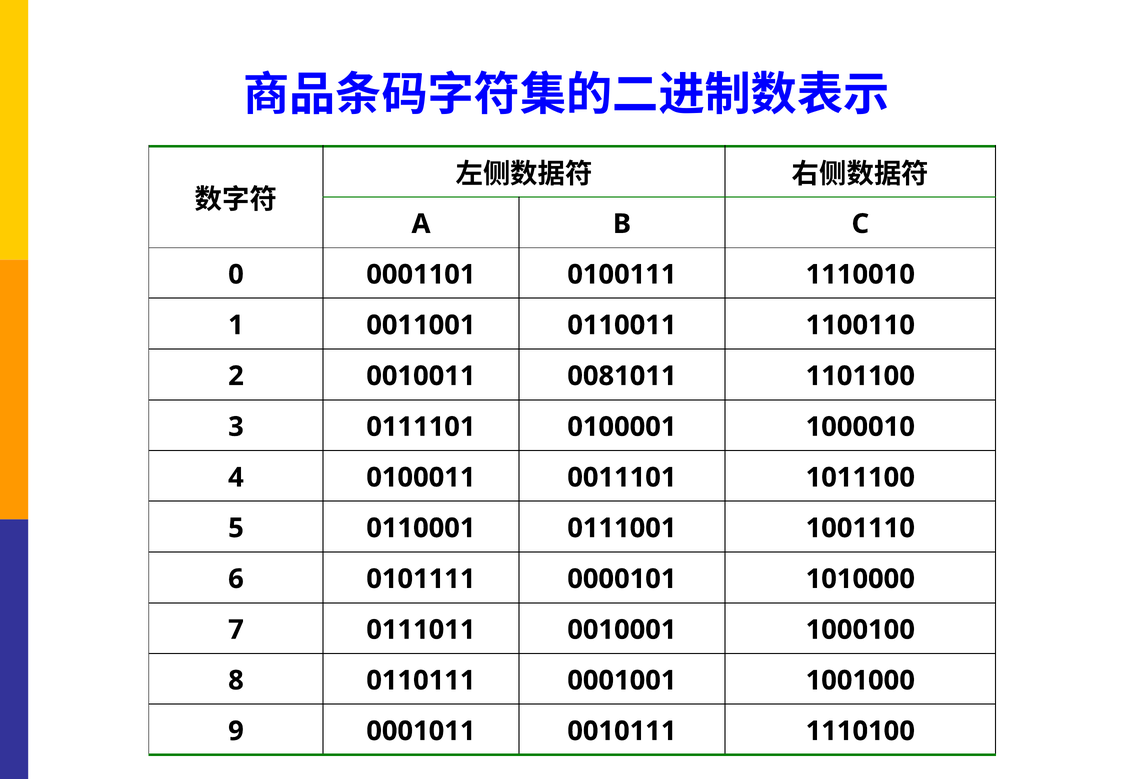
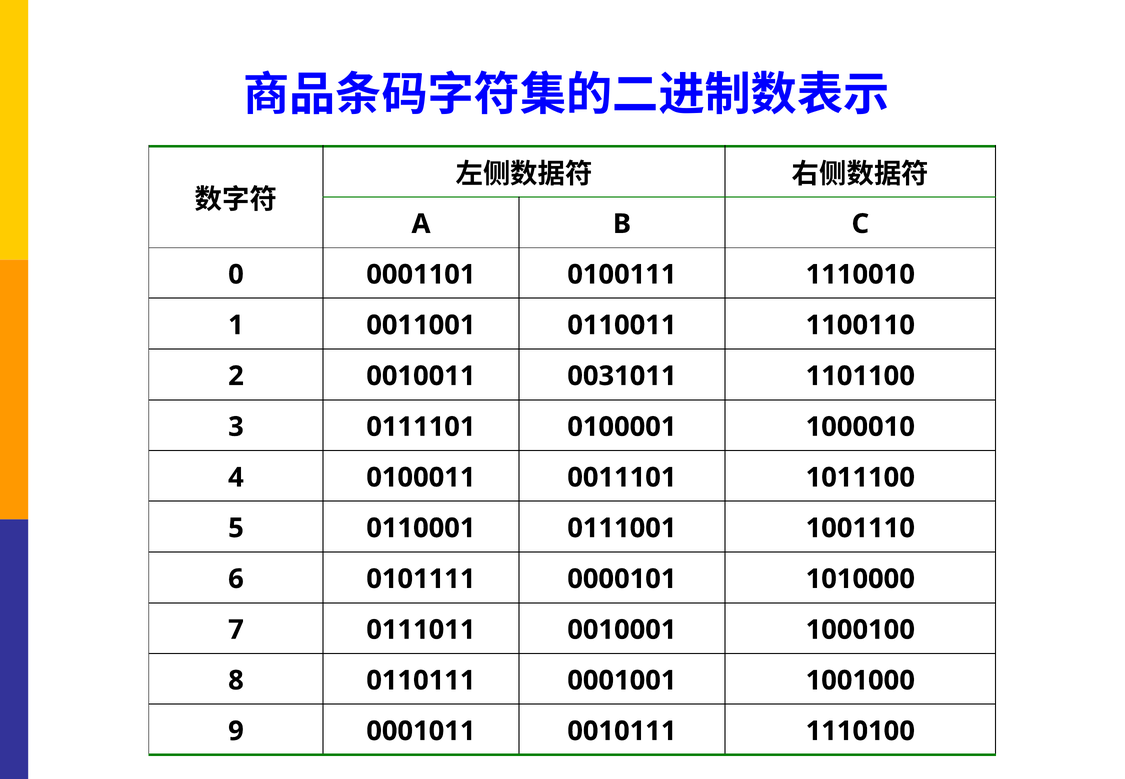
0081011: 0081011 -> 0031011 (622, 376)
